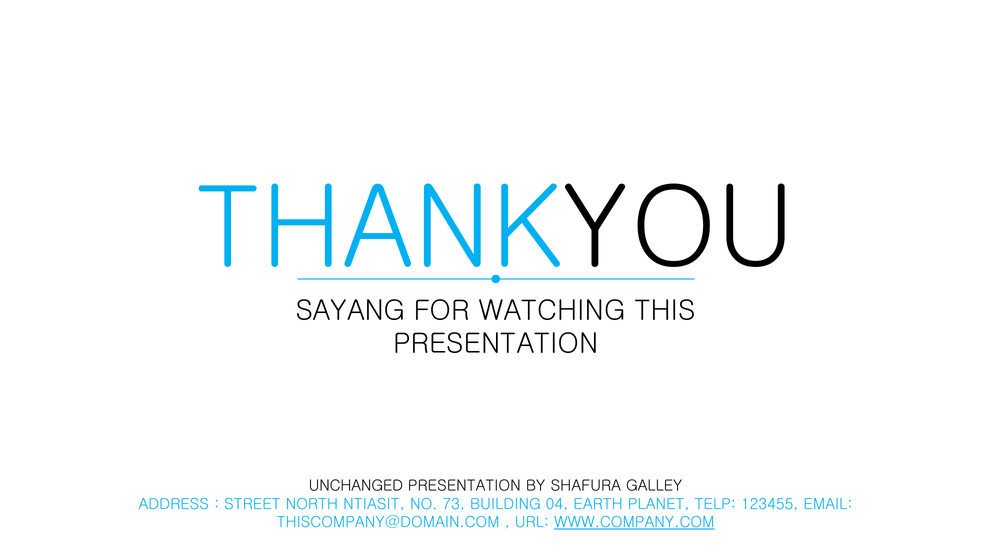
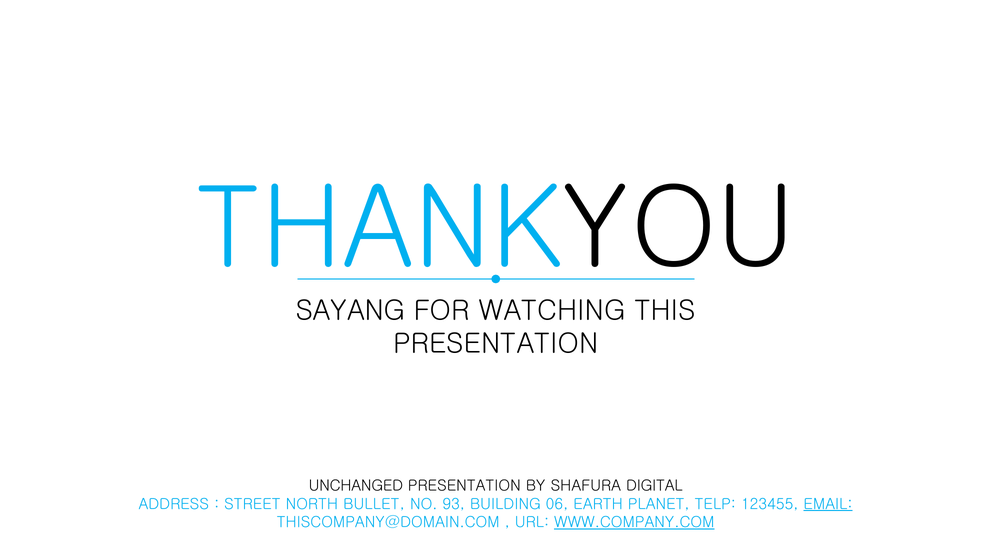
GALLEY: GALLEY -> DIGITAL (654, 486)
NTIASIT: NTIASIT -> BULLET (374, 504)
73: 73 -> 93 (454, 504)
04: 04 -> 06 (557, 504)
EMAIL underline: none -> present (828, 504)
